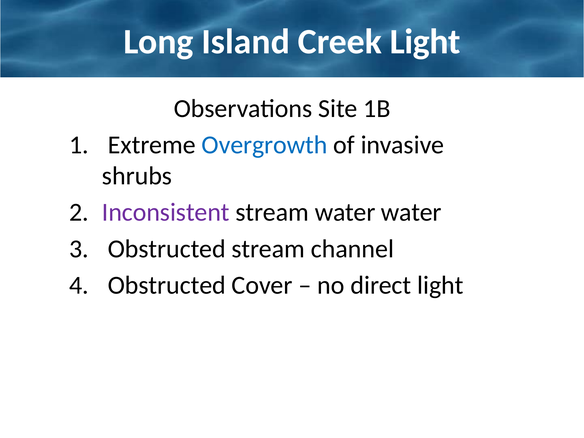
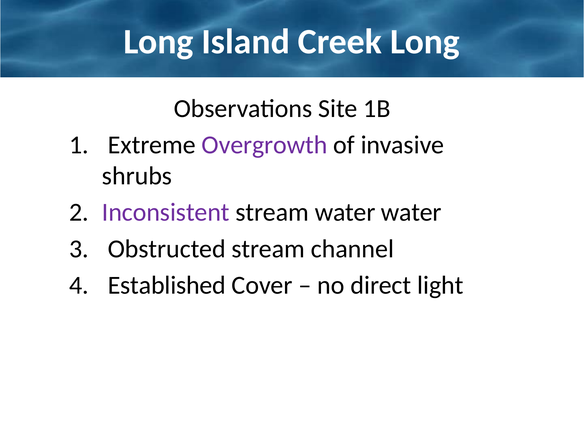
Creek Light: Light -> Long (425, 42)
Overgrowth colour: blue -> purple (265, 145)
Obstructed: Obstructed -> Established (167, 285)
